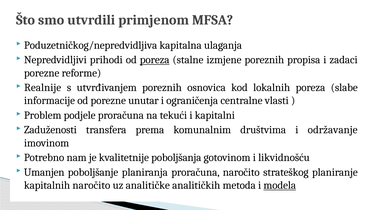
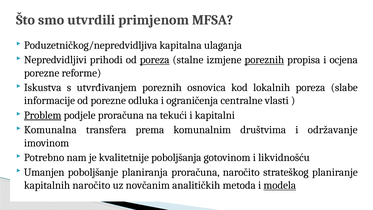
poreznih underline: none -> present (264, 60)
zadaci: zadaci -> ocjena (344, 60)
Realnije: Realnije -> Iskustva (43, 87)
unutar: unutar -> odluka (143, 101)
Problem underline: none -> present (43, 115)
Zaduženosti: Zaduženosti -> Komunalna (50, 130)
analitičke: analitičke -> novčanim (148, 185)
